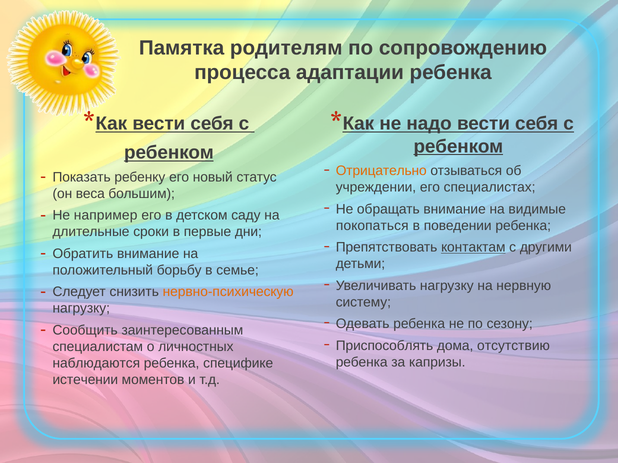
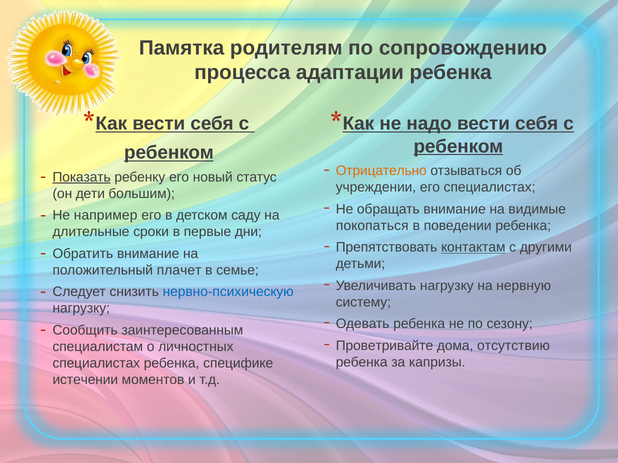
Показать underline: none -> present (82, 177)
веса: веса -> дети (90, 194)
борьбу: борьбу -> плачет (179, 270)
нервно-психическую colour: orange -> blue (228, 292)
Приспособлять: Приспособлять -> Проветривайте (384, 346)
наблюдаются: наблюдаются -> специалистах (96, 363)
